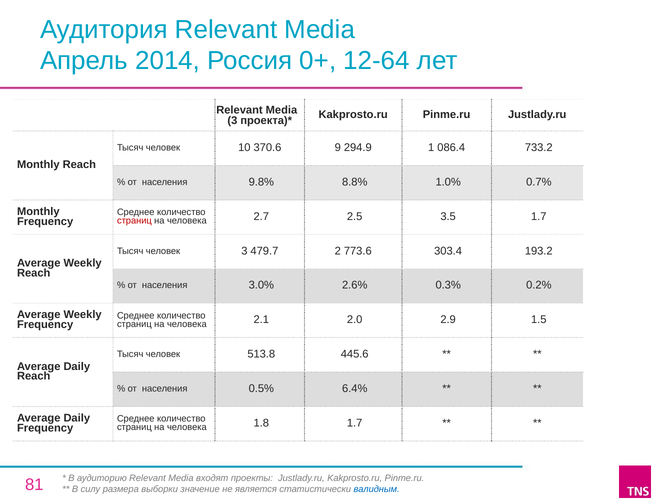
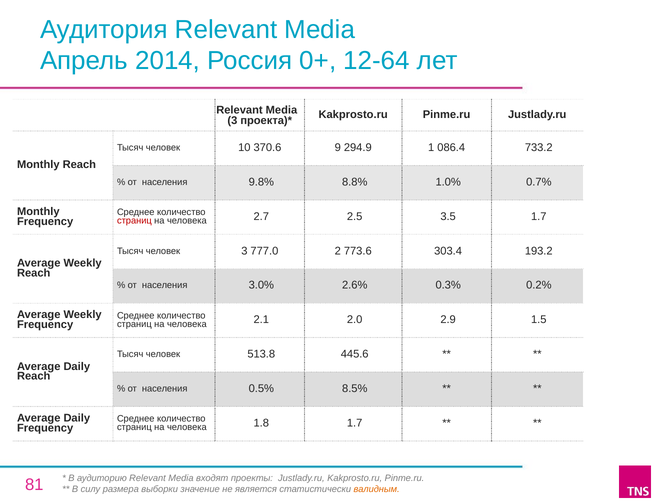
479.7: 479.7 -> 777.0 (264, 251)
6.4%: 6.4% -> 8.5% (355, 389)
валидным colour: blue -> orange (377, 489)
